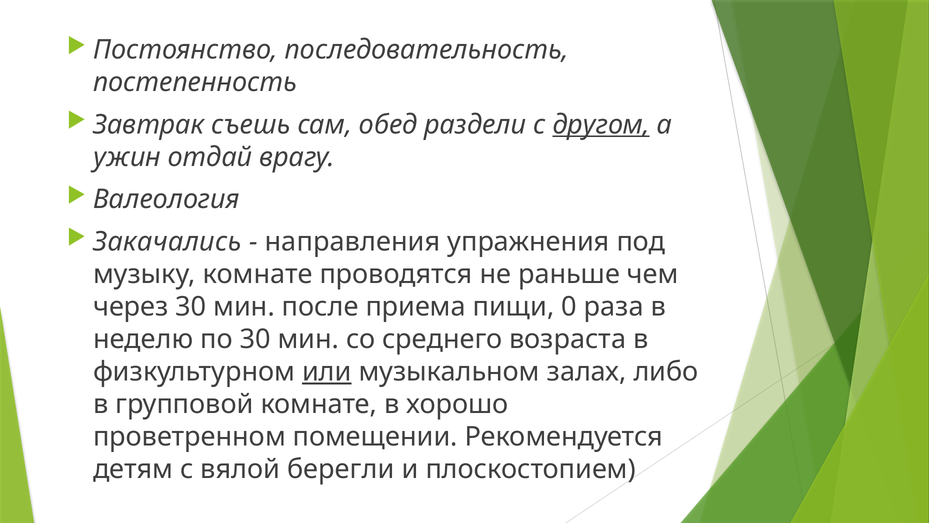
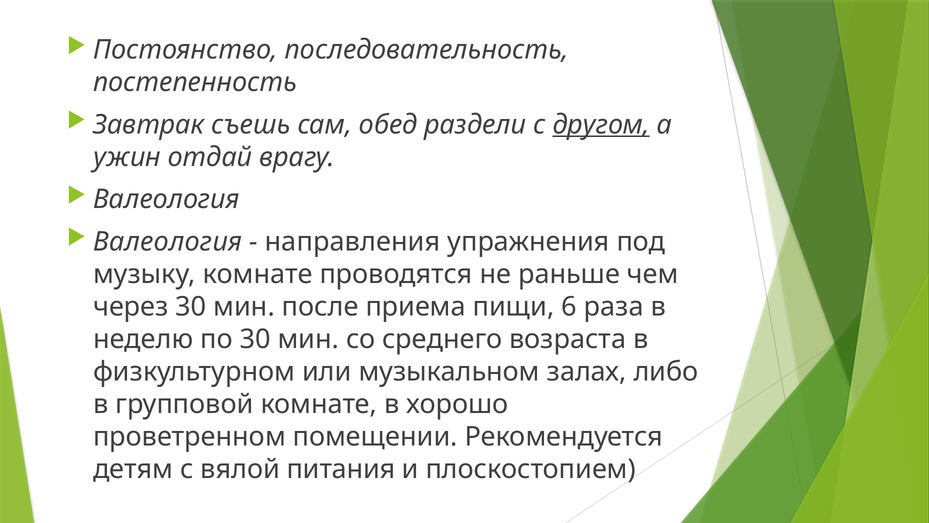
Закачались: Закачались -> Валеология (168, 241)
0: 0 -> 6 (569, 306)
или underline: present -> none (327, 372)
берегли: берегли -> питания (341, 469)
